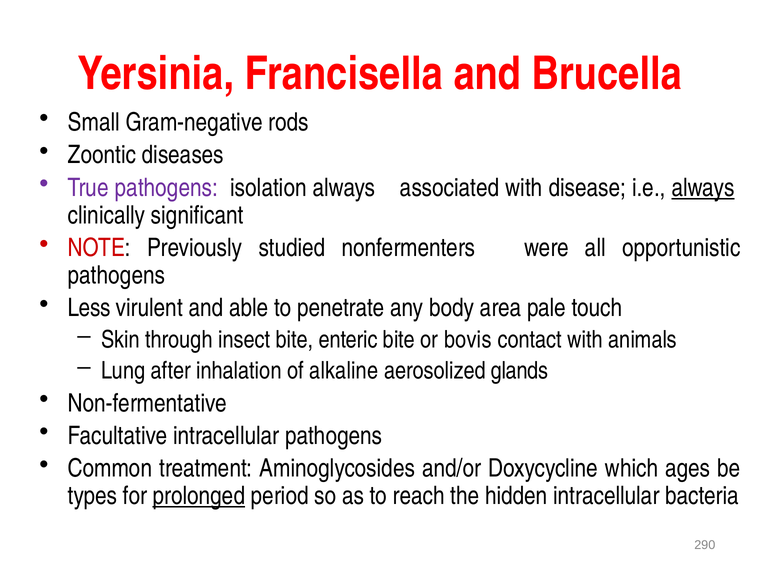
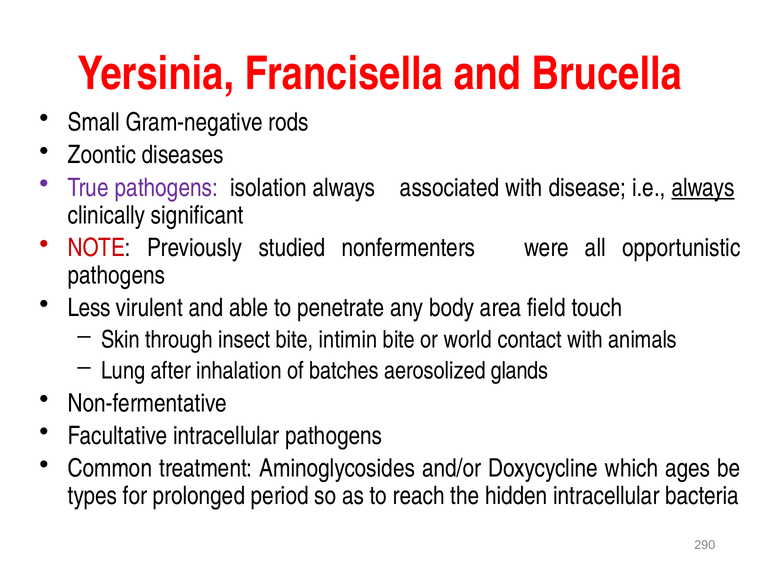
pale: pale -> field (546, 308)
enteric: enteric -> intimin (348, 339)
bovis: bovis -> world (468, 339)
alkaline: alkaline -> batches (344, 371)
prolonged underline: present -> none (199, 496)
